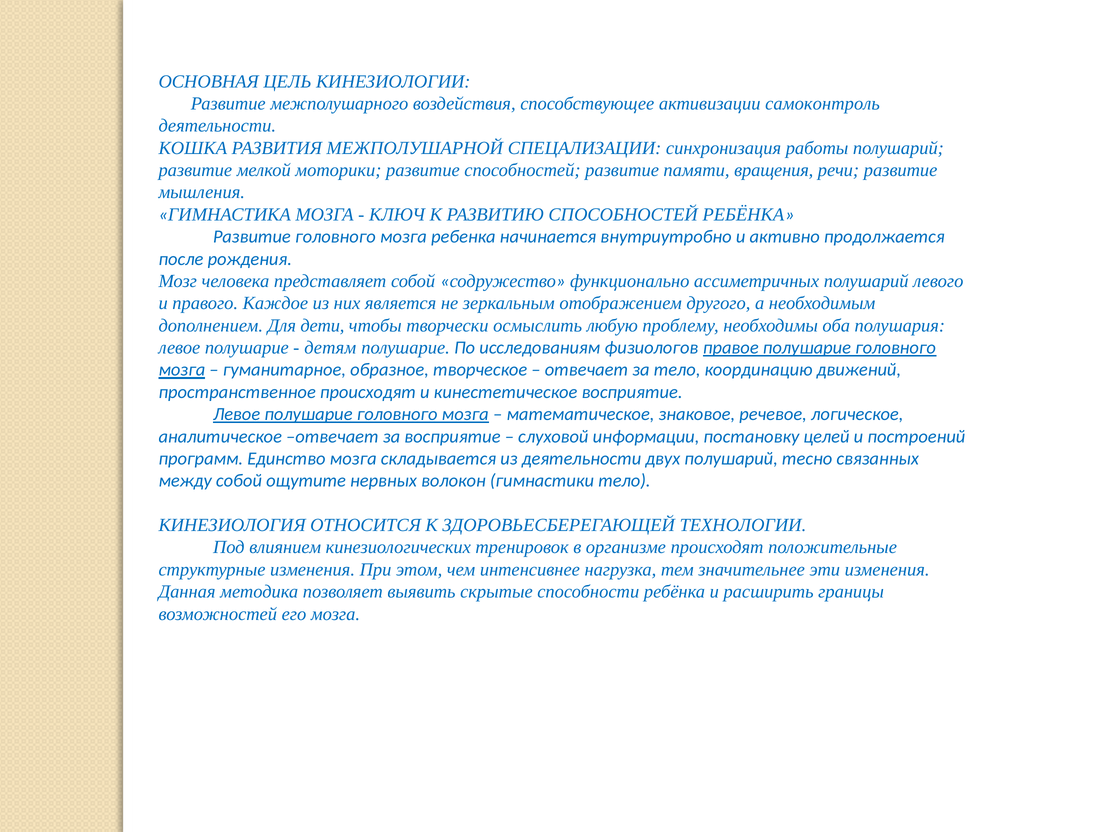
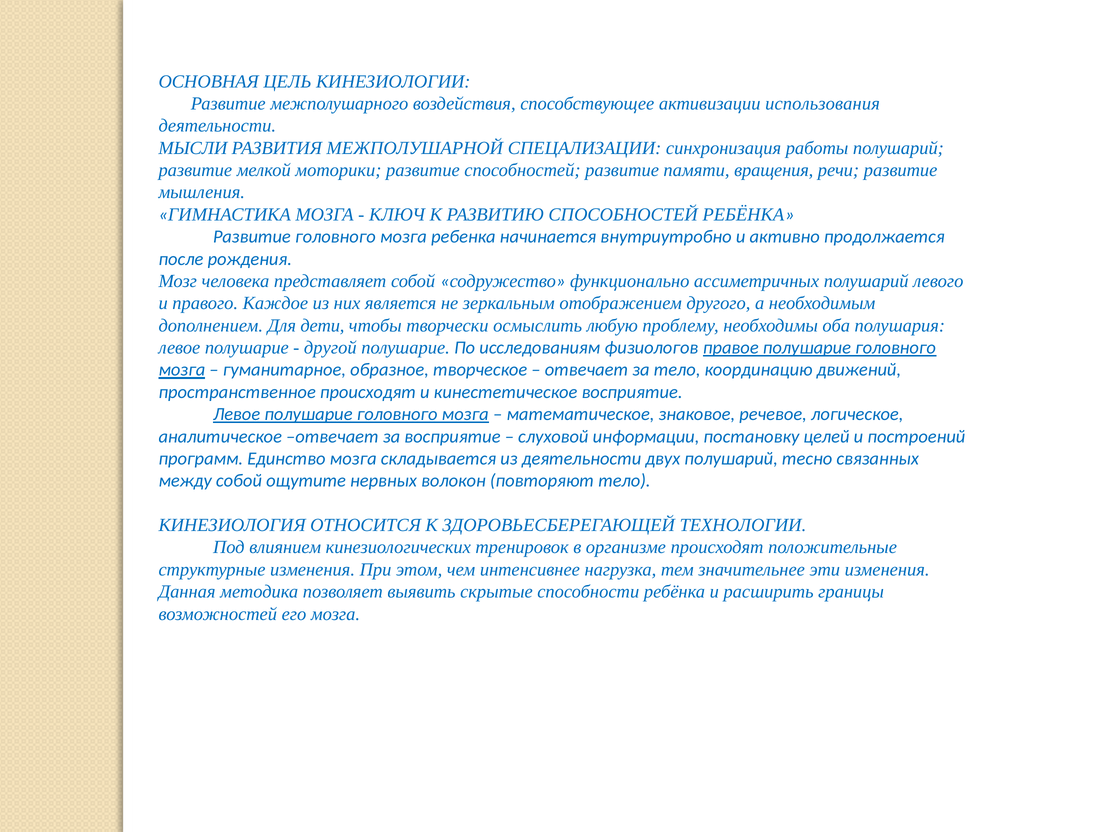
самоконтроль: самоконтроль -> использования (823, 104)
КОШКА: КОШКА -> МЫСЛИ (193, 148)
детям: детям -> другой (330, 348)
гимнастики: гимнастики -> повторяют (542, 481)
